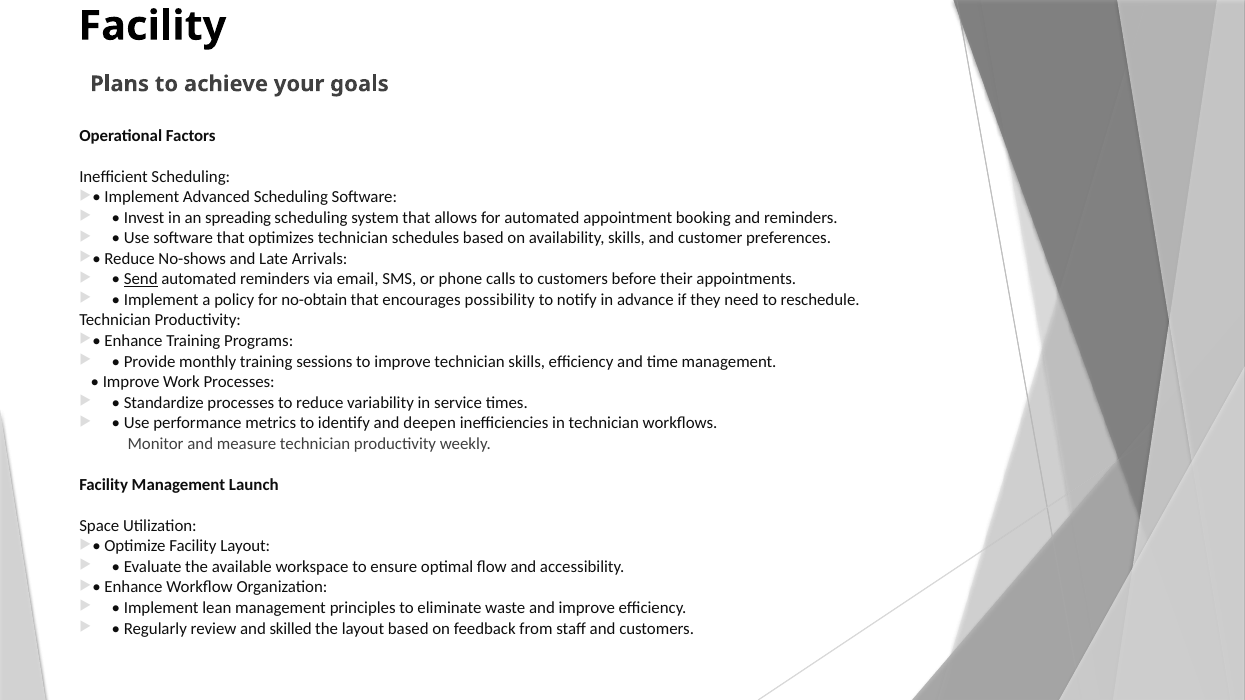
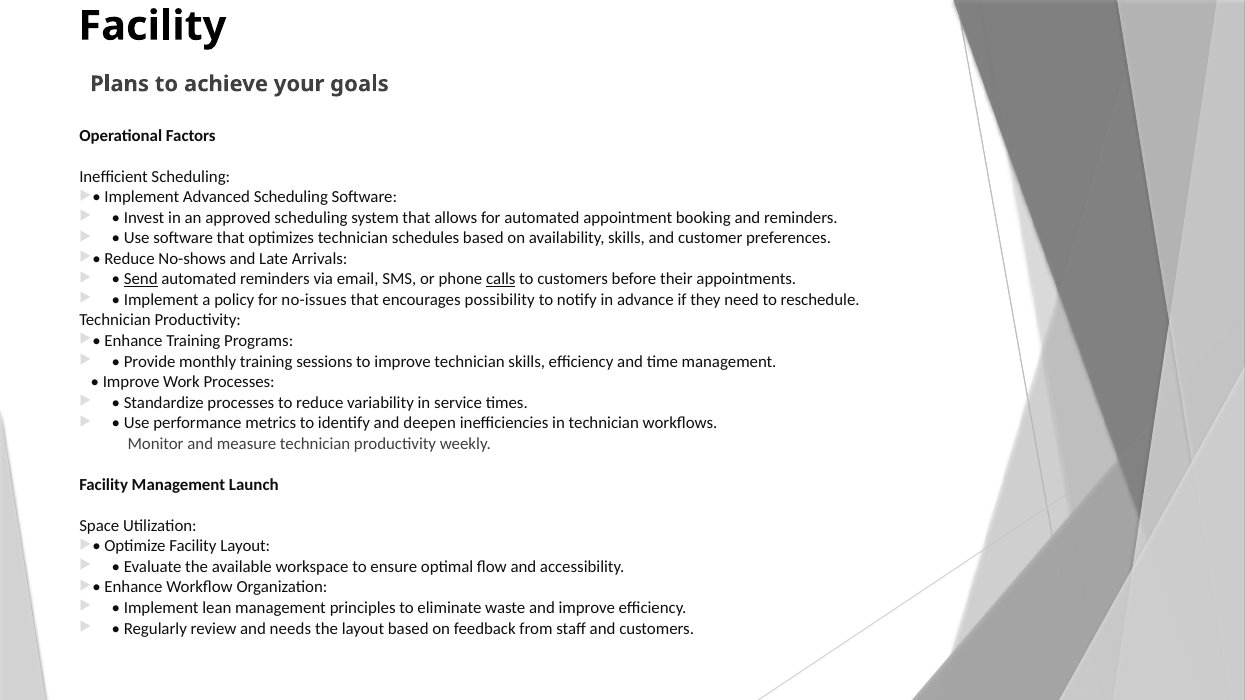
spreading: spreading -> approved (238, 218)
calls underline: none -> present (501, 279)
no-obtain: no-obtain -> no-issues (314, 300)
skilled: skilled -> needs (290, 629)
